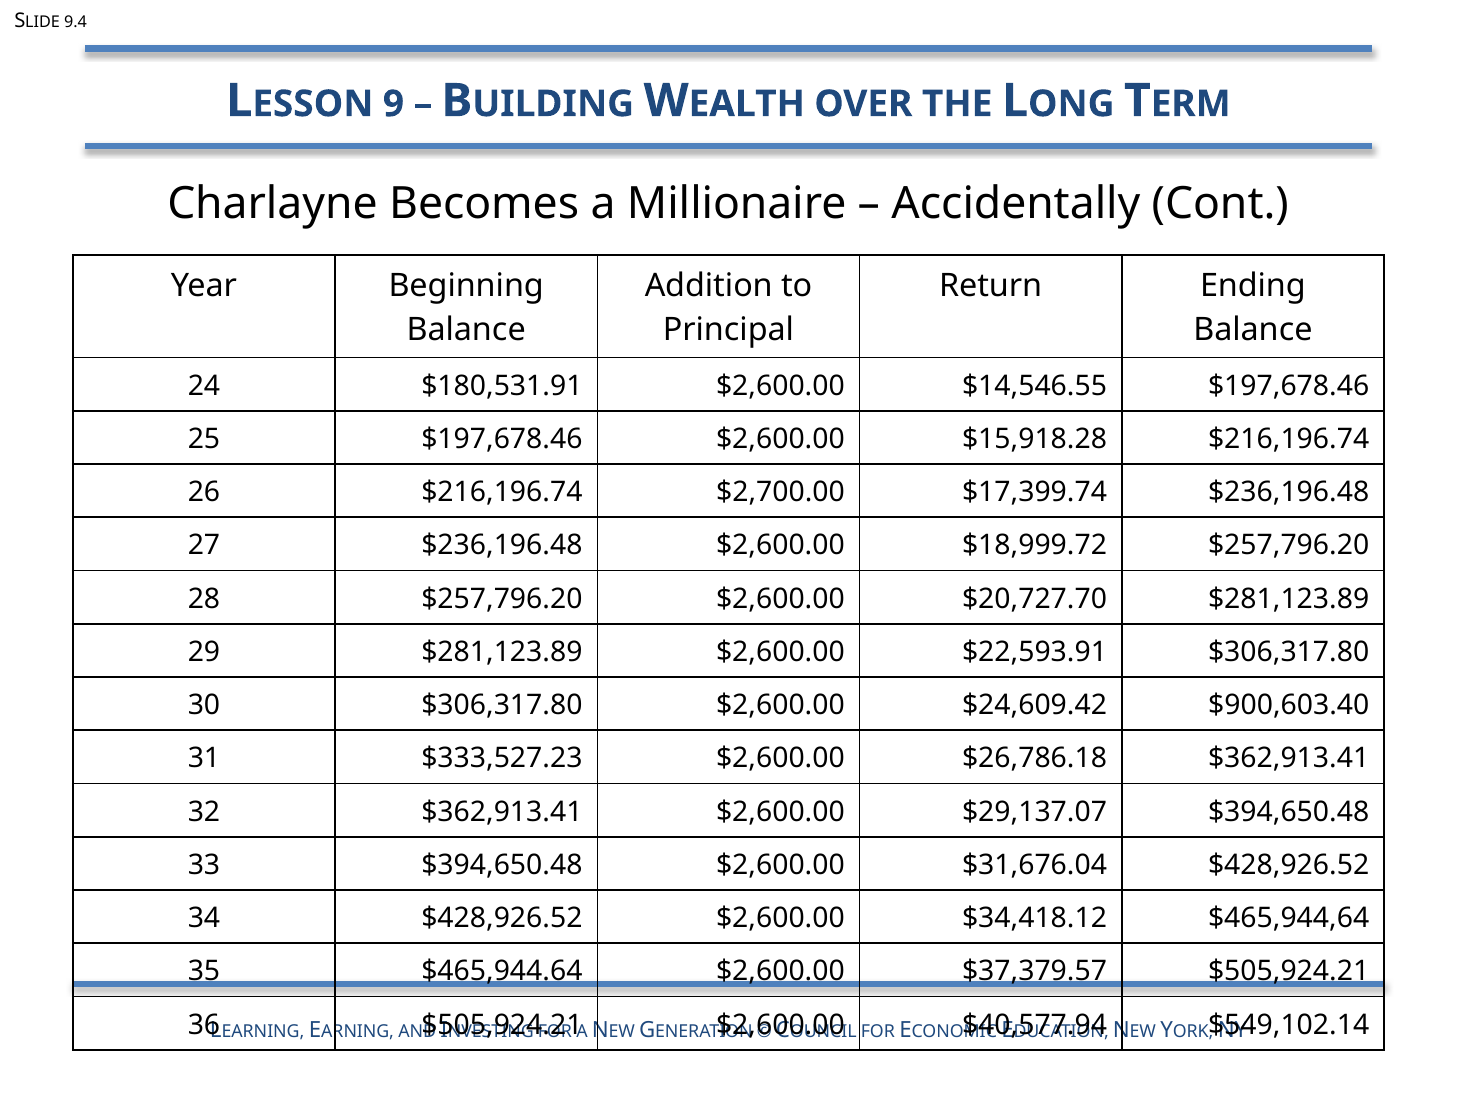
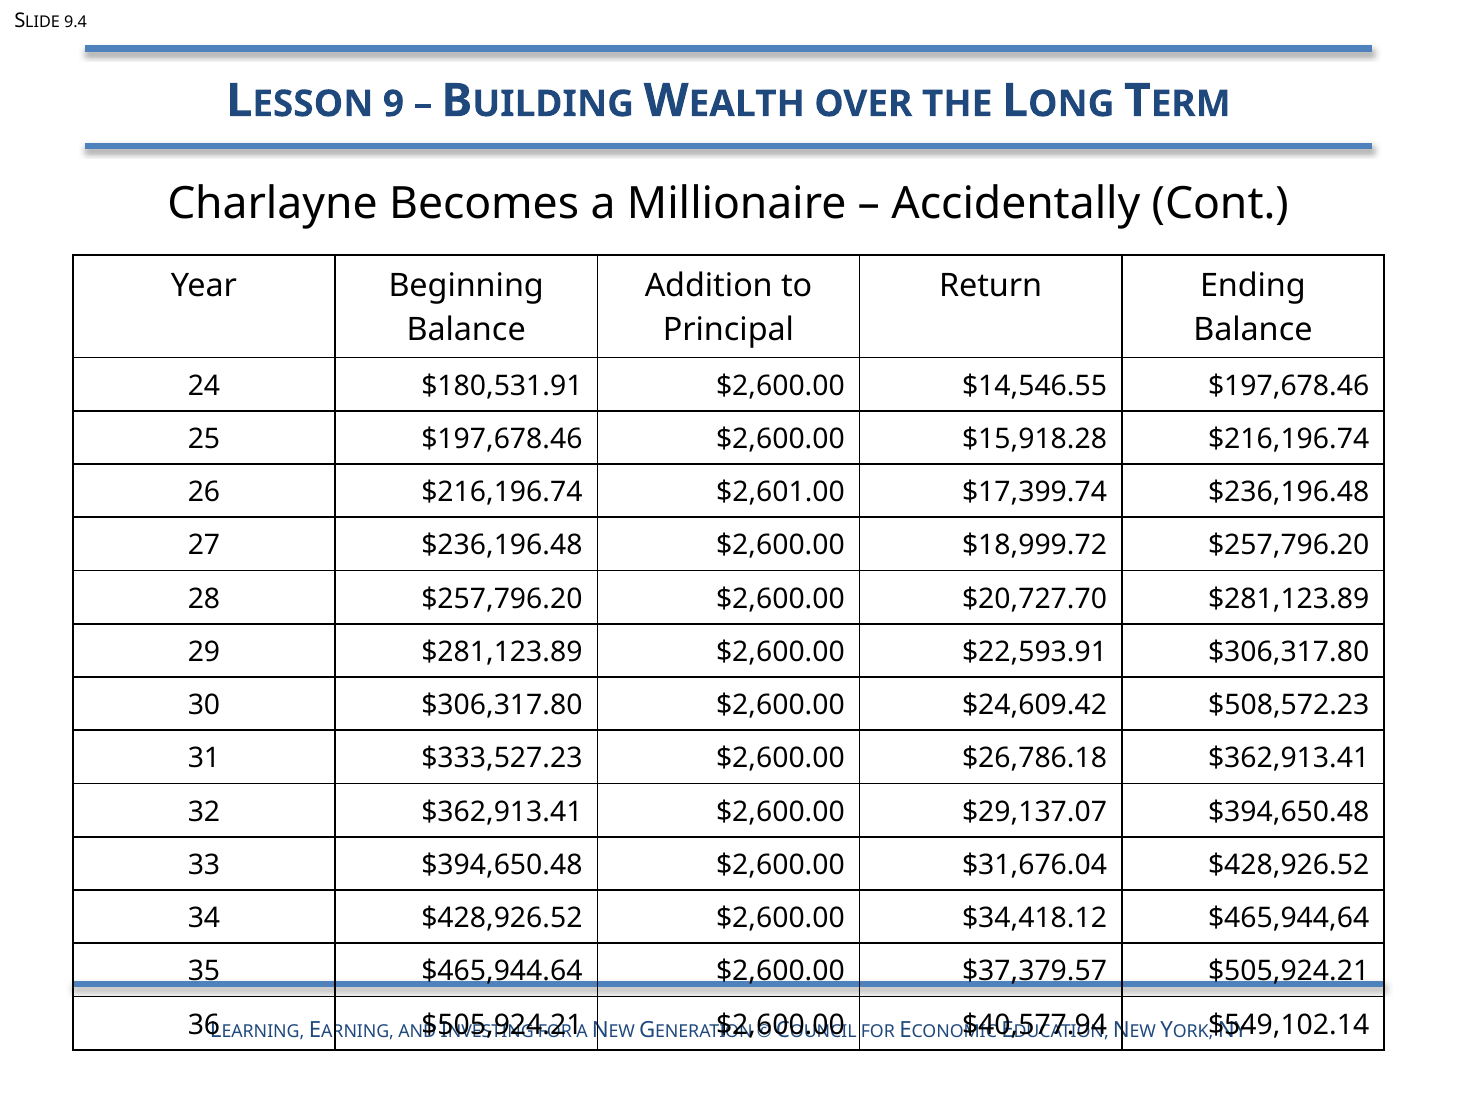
$2,700.00: $2,700.00 -> $2,601.00 (781, 492)
$900,603.40: $900,603.40 -> $508,572.23 (1289, 705)
